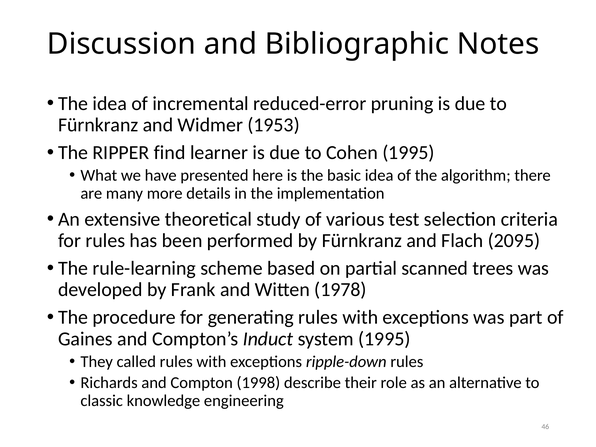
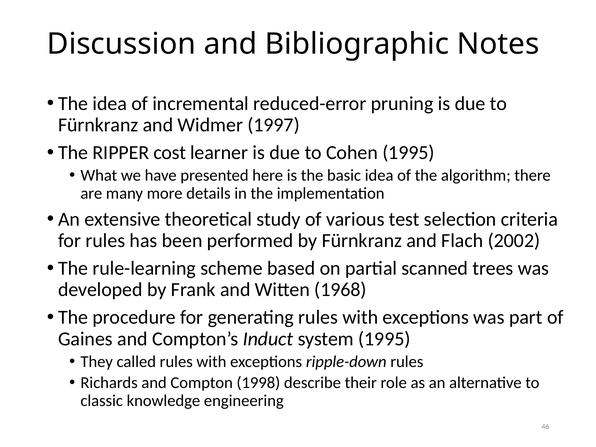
1953: 1953 -> 1997 (274, 125)
find: find -> cost (170, 153)
2095: 2095 -> 2002 (514, 241)
1978: 1978 -> 1968 (340, 290)
